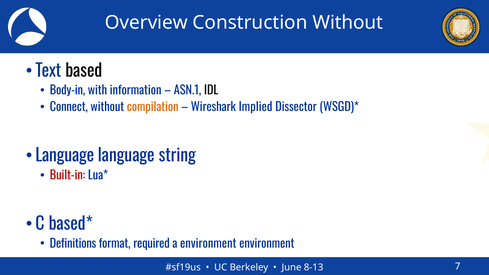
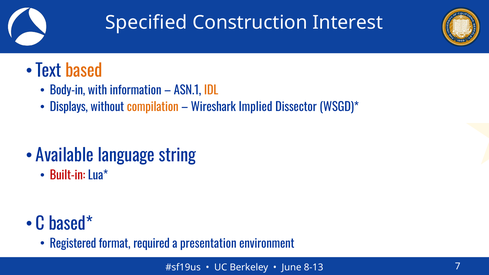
Overview: Overview -> Specified (146, 22)
Construction Without: Without -> Interest (348, 22)
based colour: black -> orange (84, 71)
IDL colour: black -> orange (211, 91)
Connect: Connect -> Displays (69, 107)
Language: Language -> Available (65, 156)
Definitions: Definitions -> Registered (73, 244)
a environment: environment -> presentation (208, 244)
